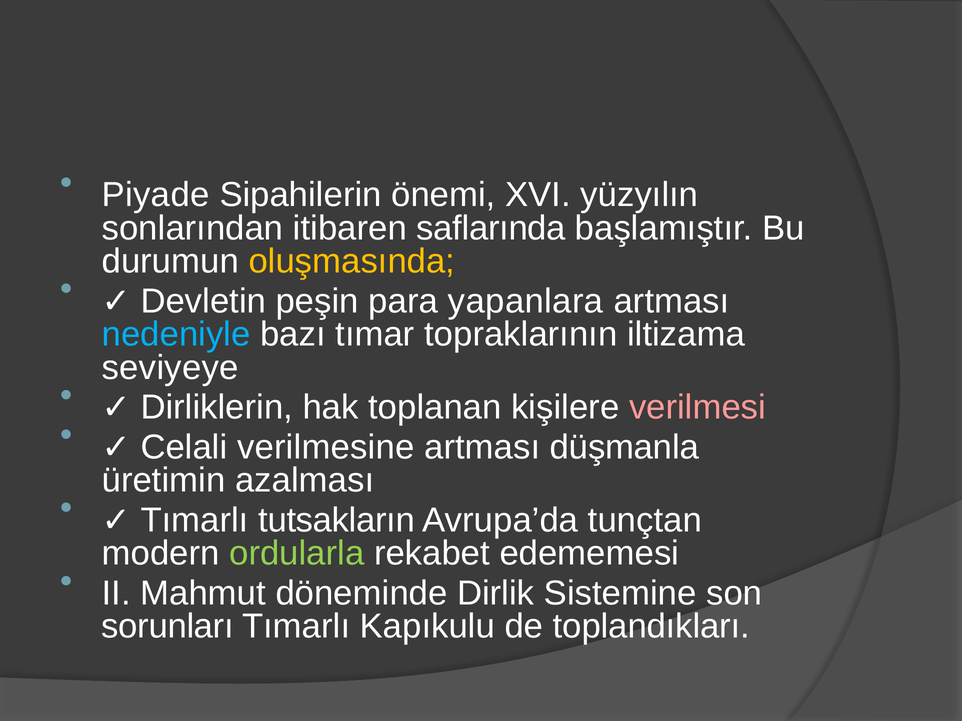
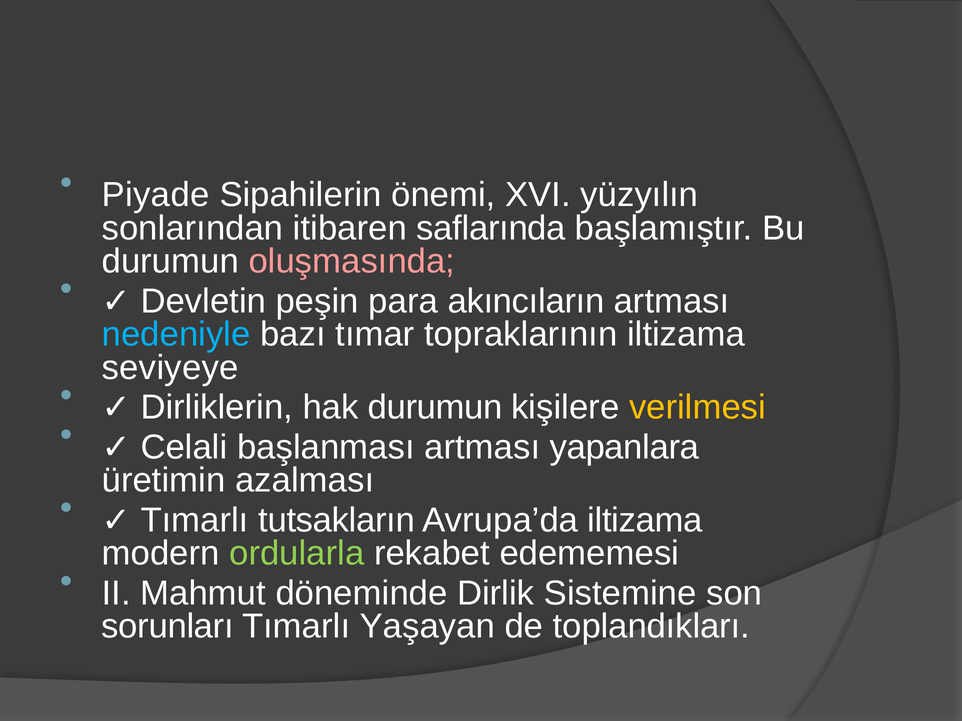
oluşmasında colour: yellow -> pink (352, 262)
yapanlara: yapanlara -> akıncıların (526, 301)
hak toplanan: toplanan -> durumun (435, 408)
verilmesi colour: pink -> yellow (698, 408)
verilmesine: verilmesine -> başlanması (326, 447)
düşmanla: düşmanla -> yapanlara (624, 447)
Avrupa’da tunçtan: tunçtan -> iltizama (645, 521)
Kapıkulu: Kapıkulu -> Yaşayan (427, 627)
